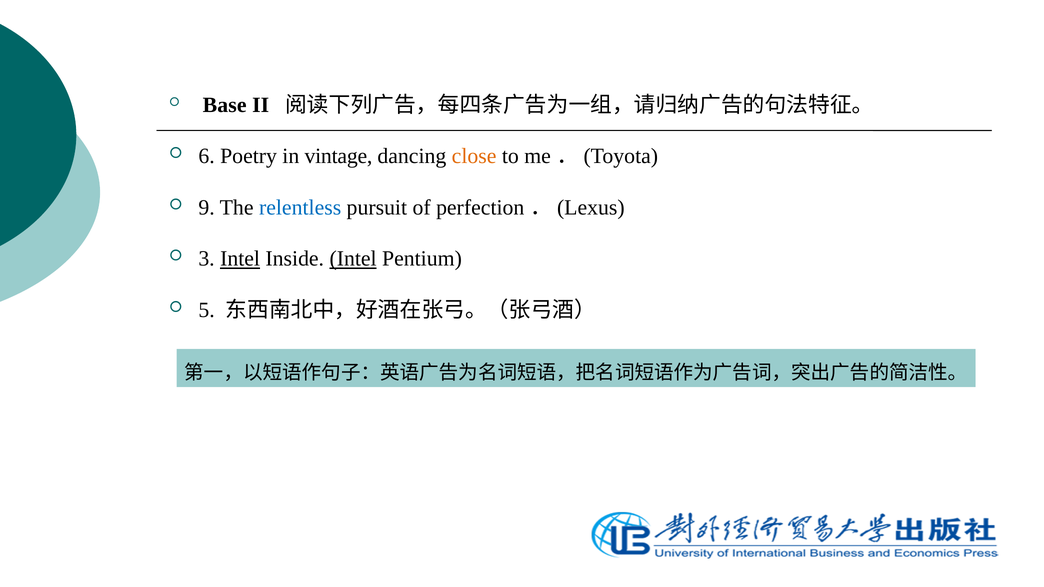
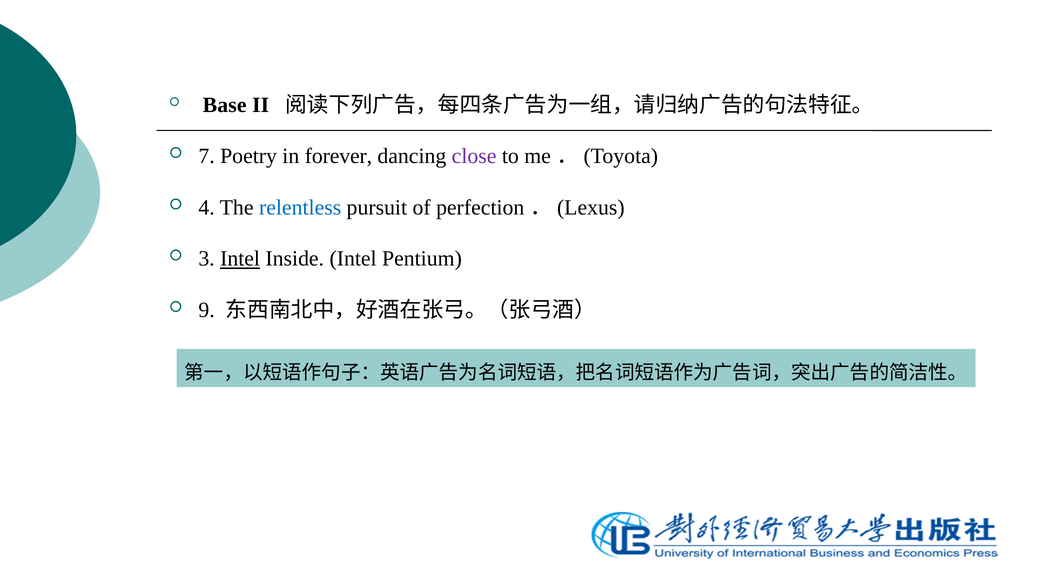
6: 6 -> 7 (207, 156)
vintage: vintage -> forever (338, 156)
close colour: orange -> purple (474, 156)
9: 9 -> 4 (207, 208)
Intel underline: present -> none (353, 259)
5: 5 -> 9 (207, 310)
